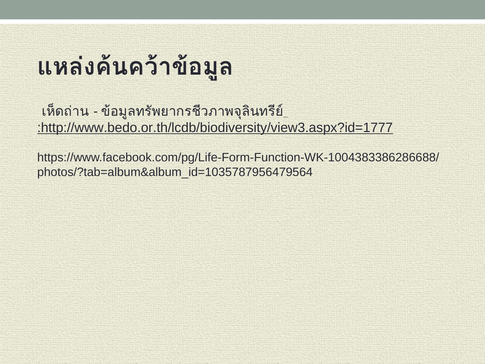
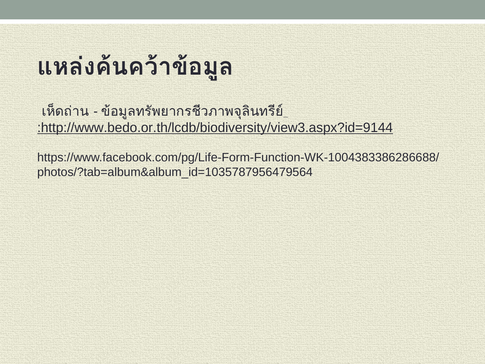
:http://www.bedo.or.th/lcdb/biodiversity/view3.aspx?id=1777: :http://www.bedo.or.th/lcdb/biodiversity/view3.aspx?id=1777 -> :http://www.bedo.or.th/lcdb/biodiversity/view3.aspx?id=9144 (215, 128)
